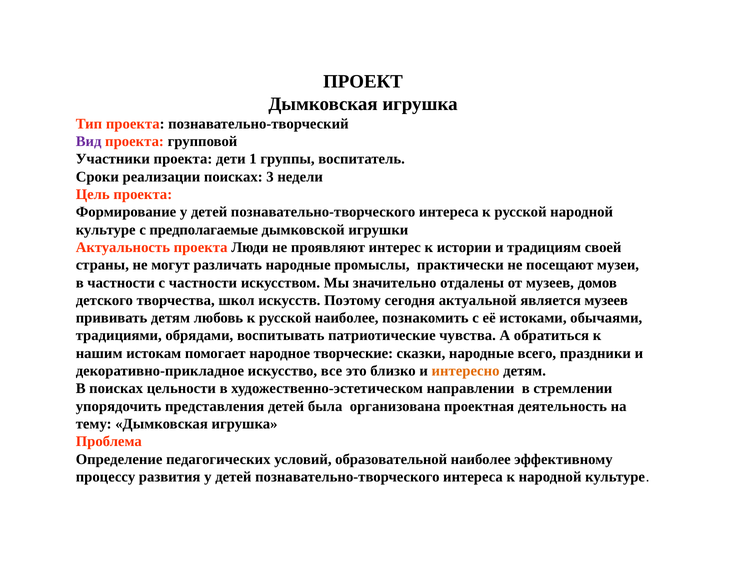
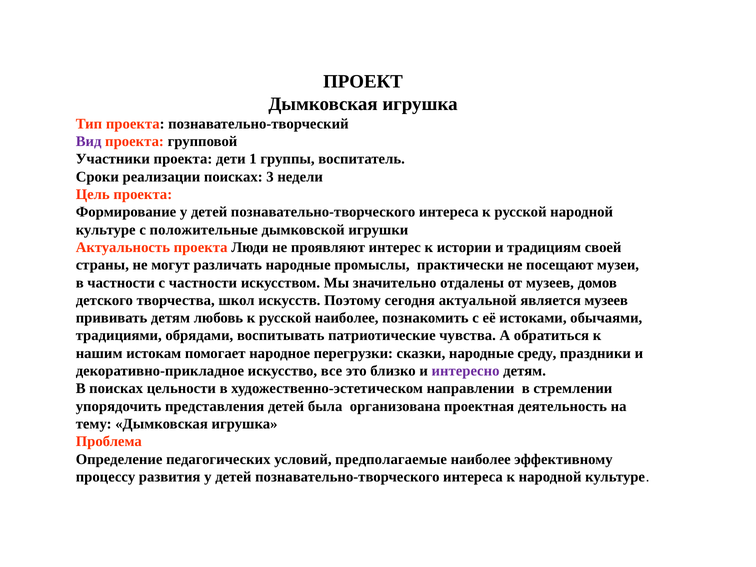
предполагаемые: предполагаемые -> положительные (204, 230)
творческие: творческие -> перегрузки (353, 353)
всего: всего -> среду (537, 353)
интересно colour: orange -> purple (466, 371)
образовательной: образовательной -> предполагаемые (391, 459)
